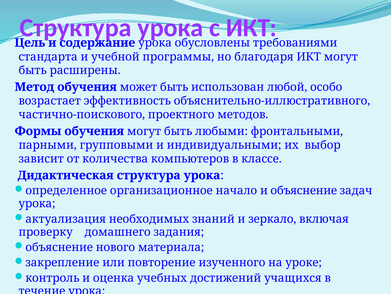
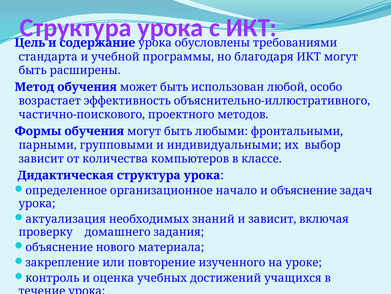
и зеркало: зеркало -> зависит (272, 218)
